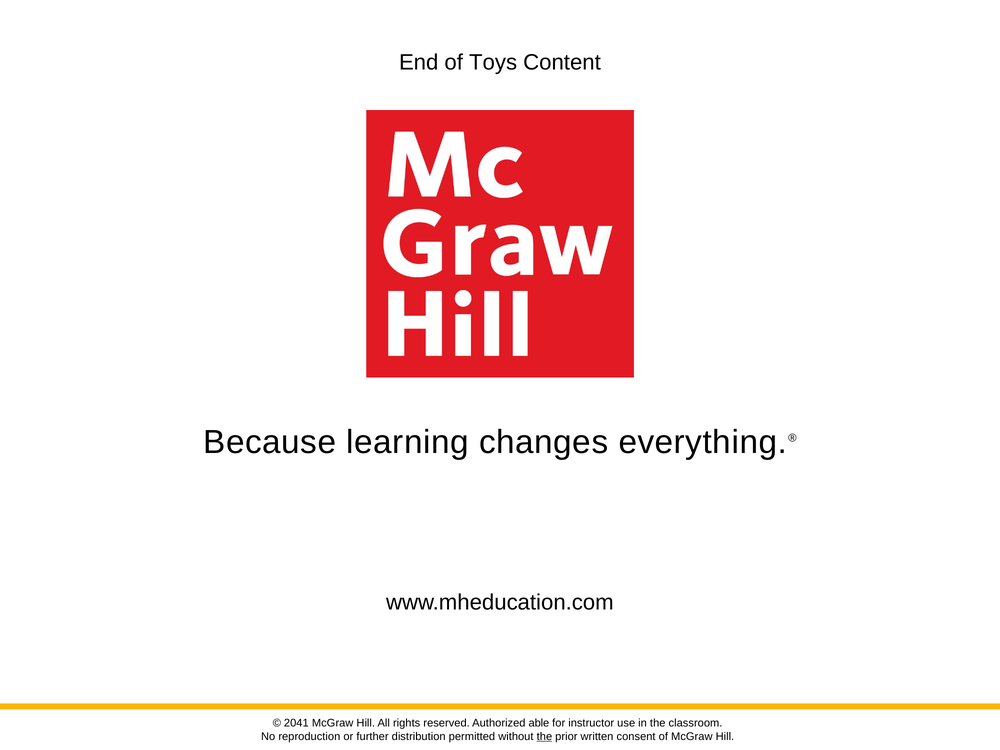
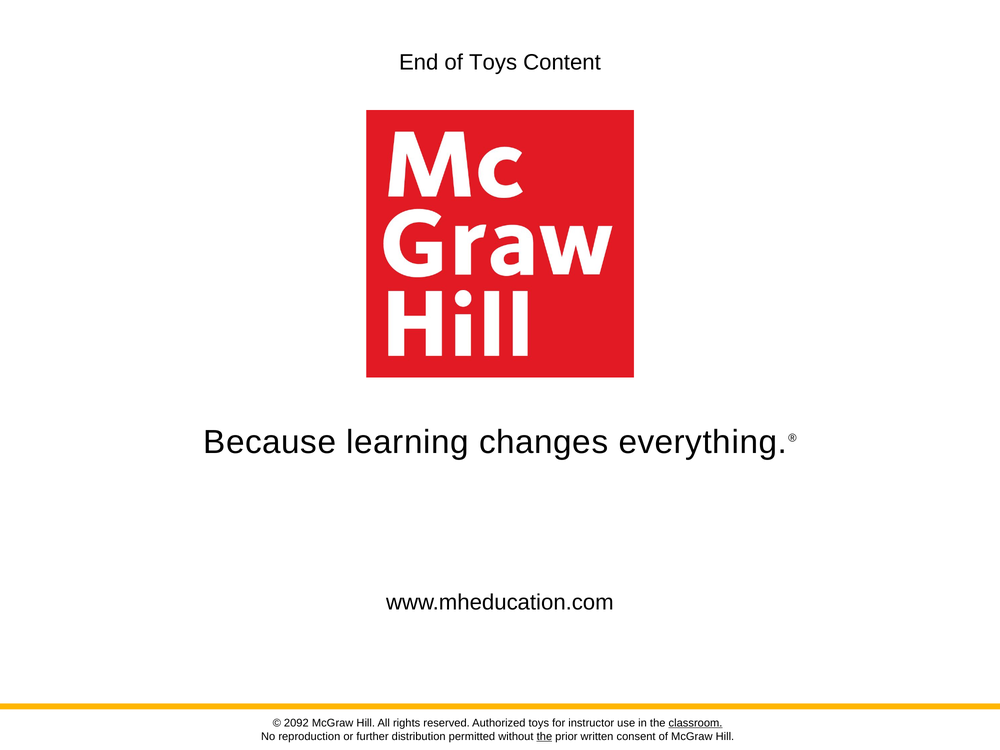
2041: 2041 -> 2092 (296, 723)
Authorized able: able -> toys (539, 723)
classroom underline: none -> present (696, 723)
